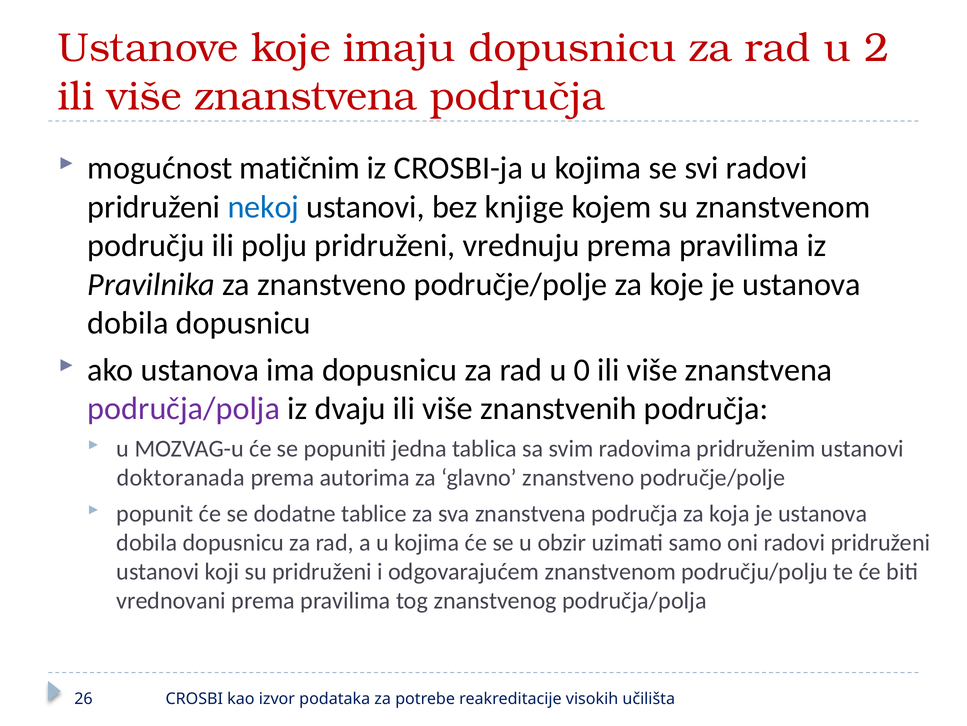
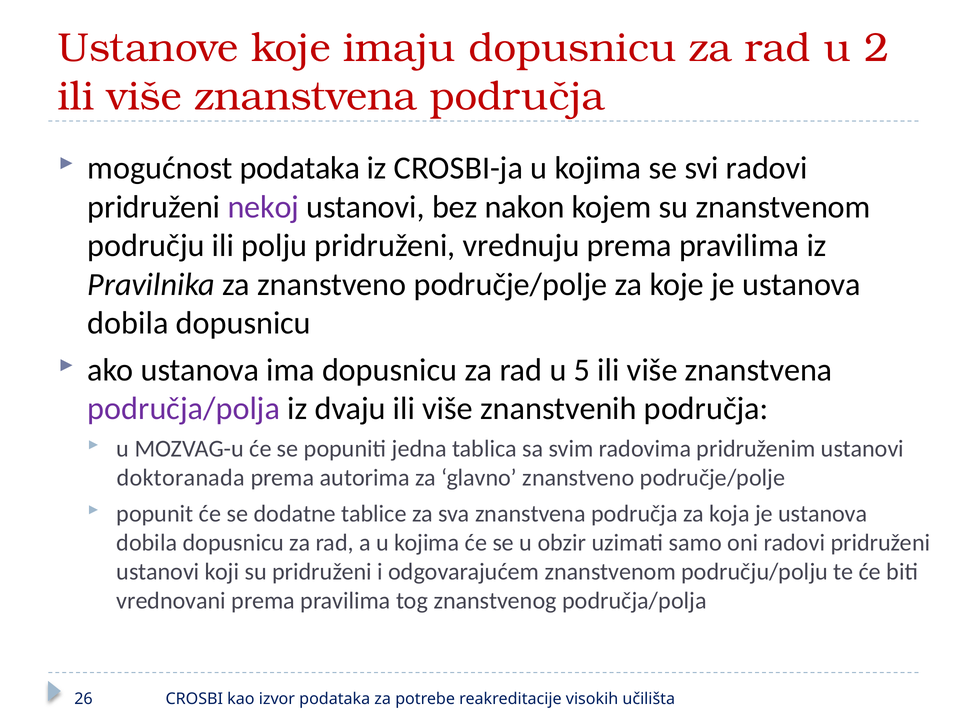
mogućnost matičnim: matičnim -> podataka (300, 168)
nekoj colour: blue -> purple (263, 207)
knjige: knjige -> nakon (525, 207)
0: 0 -> 5 (582, 370)
